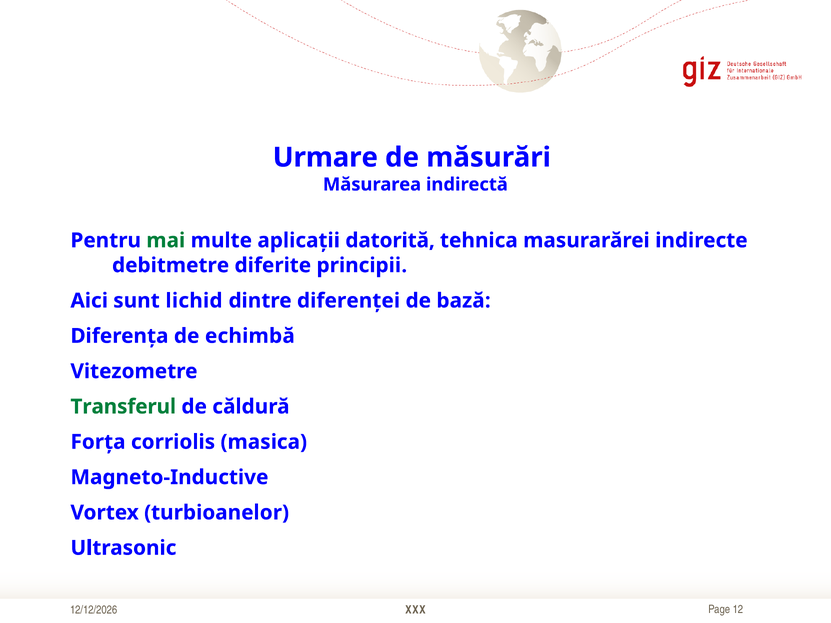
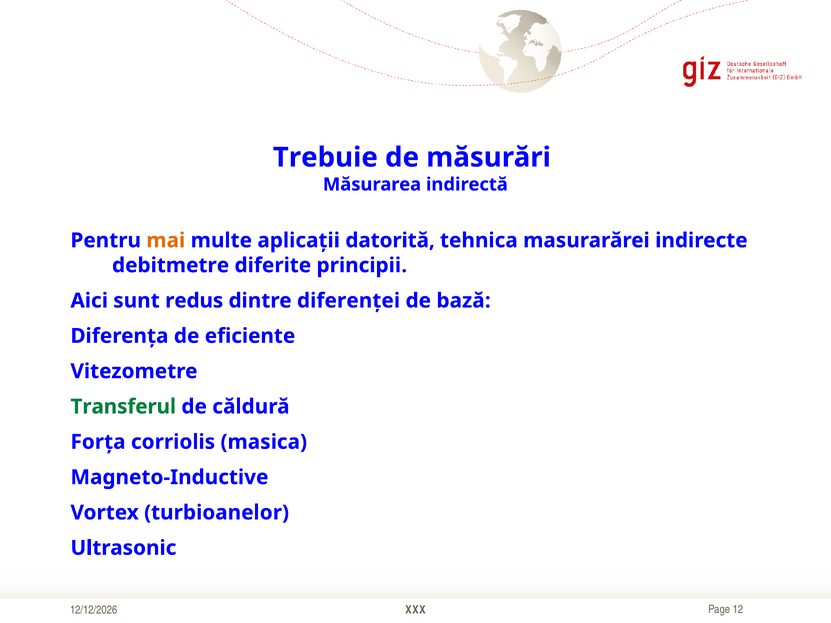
Urmare: Urmare -> Trebuie (325, 158)
mai colour: green -> orange (166, 241)
lichid: lichid -> redus (194, 301)
echimbă: echimbă -> eficiente (250, 336)
